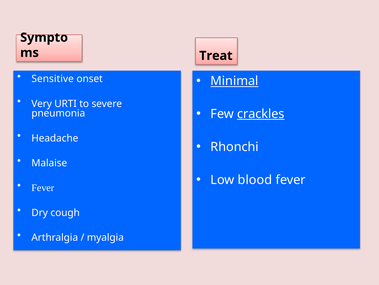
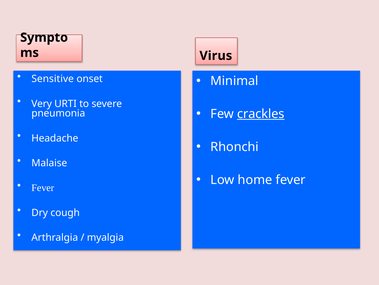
Treat: Treat -> Virus (216, 56)
Minimal underline: present -> none (234, 81)
blood: blood -> home (255, 179)
